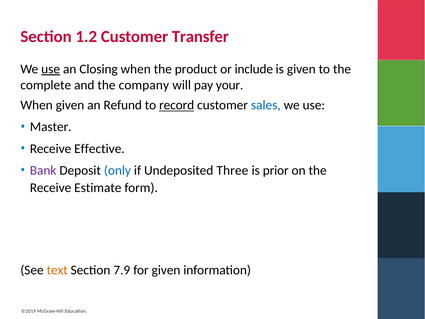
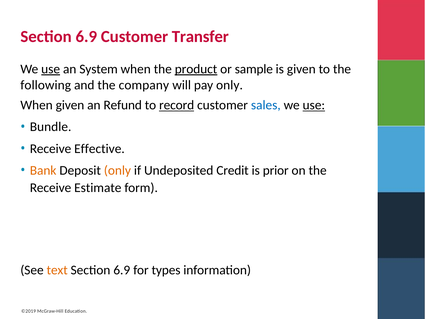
1.2: 1.2 -> 6.9 (86, 37)
Closing: Closing -> System (99, 69)
product underline: none -> present (196, 69)
include: include -> sample (254, 69)
complete: complete -> following (46, 85)
pay your: your -> only (230, 85)
use underline: none -> present (314, 105)
Master: Master -> Bundle (51, 127)
Bank colour: purple -> orange (43, 170)
only colour: blue -> orange (117, 170)
Three: Three -> Credit (232, 170)
7.9: 7.9 -> 6.9 (122, 270)
for given: given -> types (166, 270)
